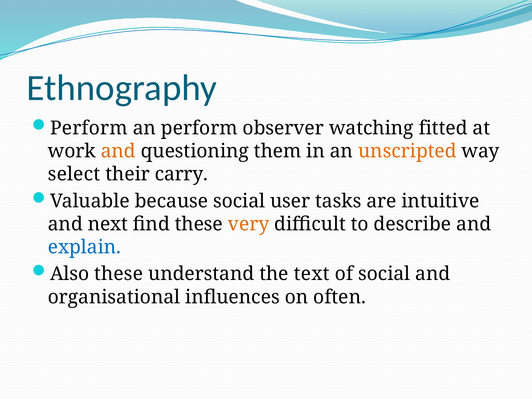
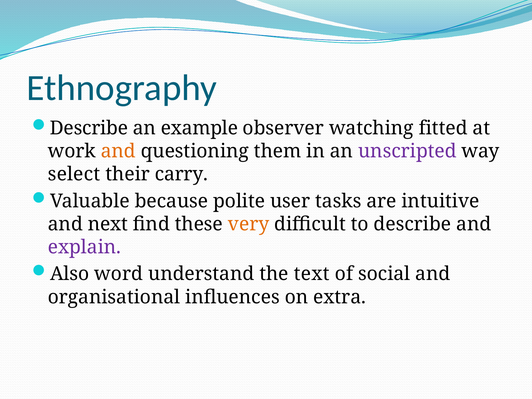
Perform: Perform -> Describe (89, 128)
an perform: perform -> example (199, 128)
unscripted colour: orange -> purple (407, 151)
because social: social -> polite (239, 201)
explain colour: blue -> purple (84, 247)
Also these: these -> word (119, 274)
often: often -> extra (340, 297)
